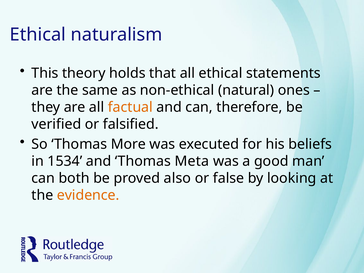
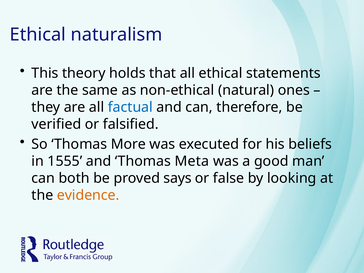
factual colour: orange -> blue (130, 107)
1534: 1534 -> 1555 (65, 161)
also: also -> says (178, 178)
